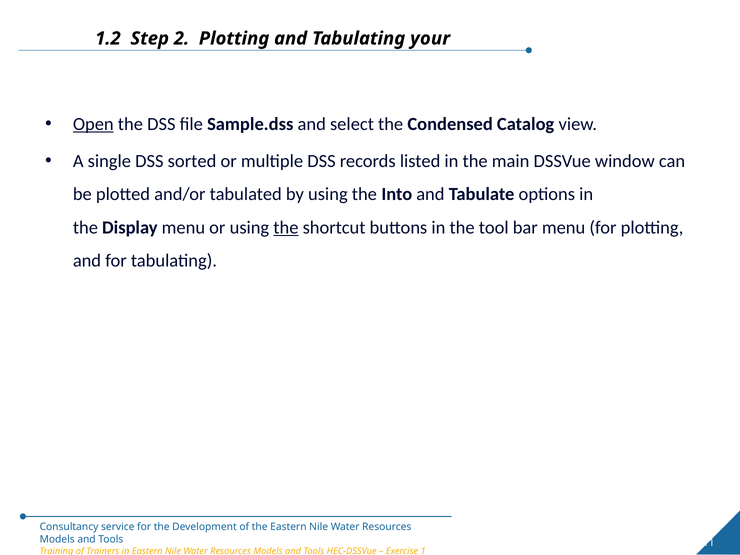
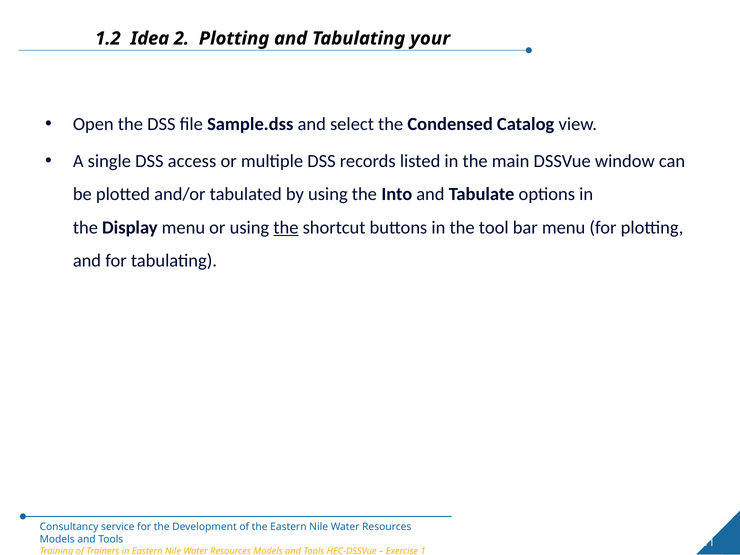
Step: Step -> Idea (150, 38)
Open underline: present -> none (93, 124)
sorted: sorted -> access (192, 161)
